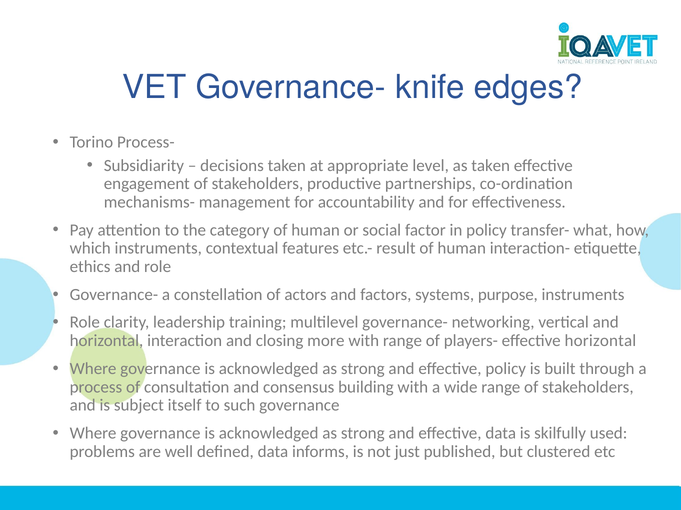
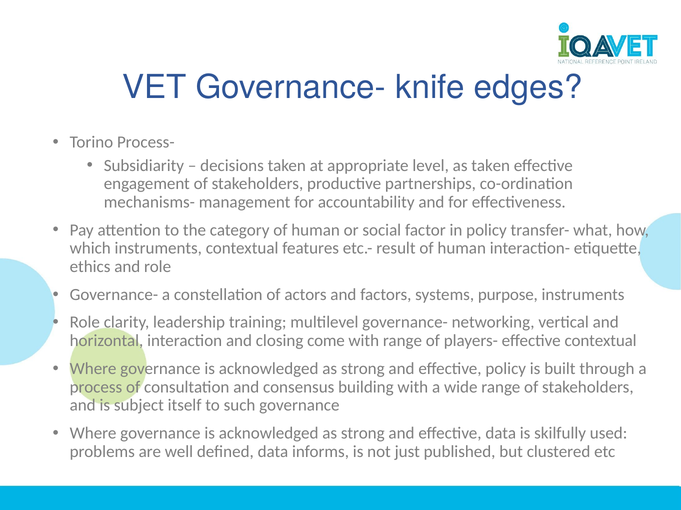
more: more -> come (326, 341)
effective horizontal: horizontal -> contextual (601, 341)
